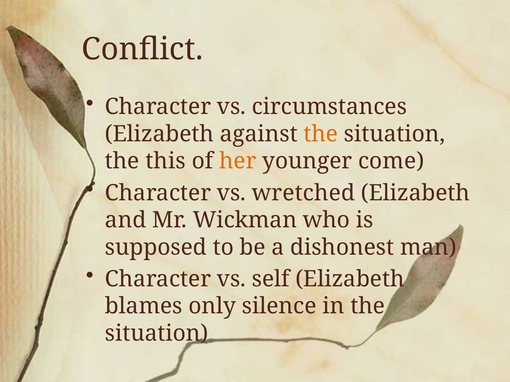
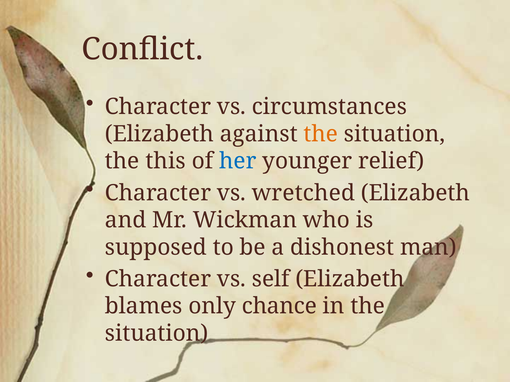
her colour: orange -> blue (238, 161)
come: come -> relief (391, 161)
silence: silence -> chance (279, 307)
